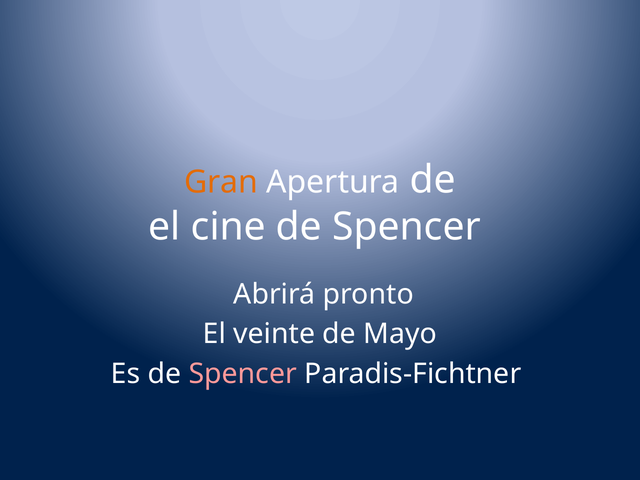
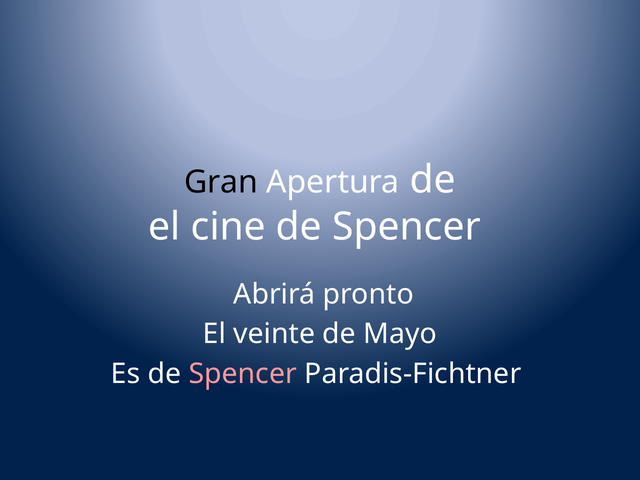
Gran colour: orange -> black (221, 182)
